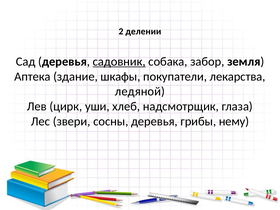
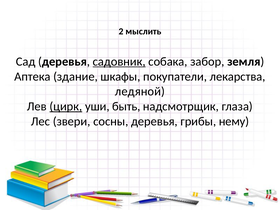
делении: делении -> мыслить (143, 31)
цирк underline: none -> present (66, 106)
хлеб: хлеб -> быть (126, 106)
